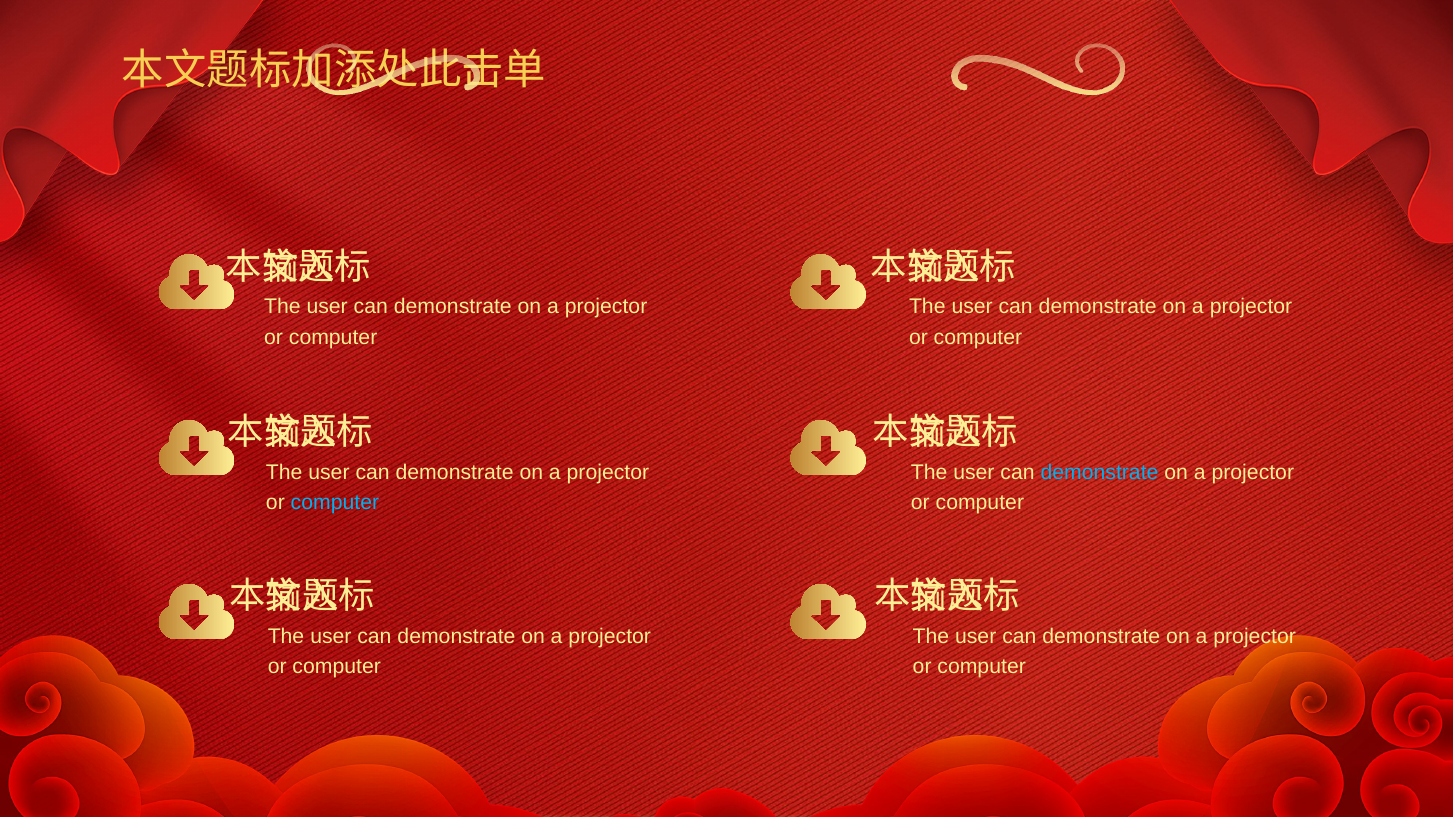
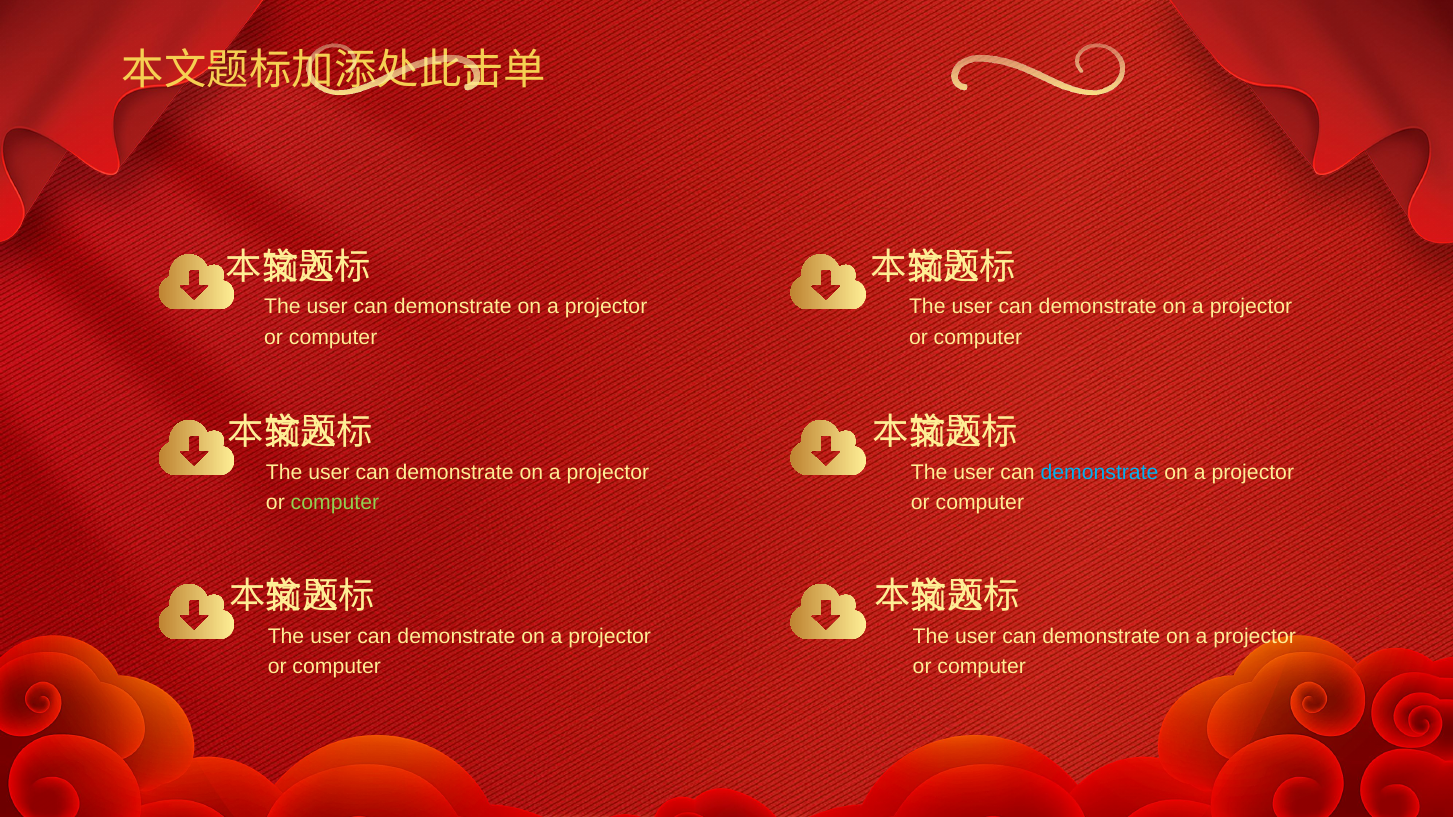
computer colour: light blue -> light green (335, 503)
